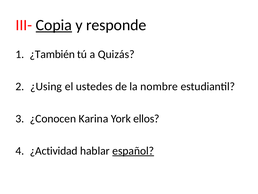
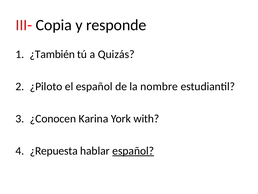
Copia underline: present -> none (54, 25)
¿Using: ¿Using -> ¿Piloto (46, 86)
el ustedes: ustedes -> español (94, 86)
ellos: ellos -> with (146, 118)
¿Actividad: ¿Actividad -> ¿Repuesta (54, 150)
